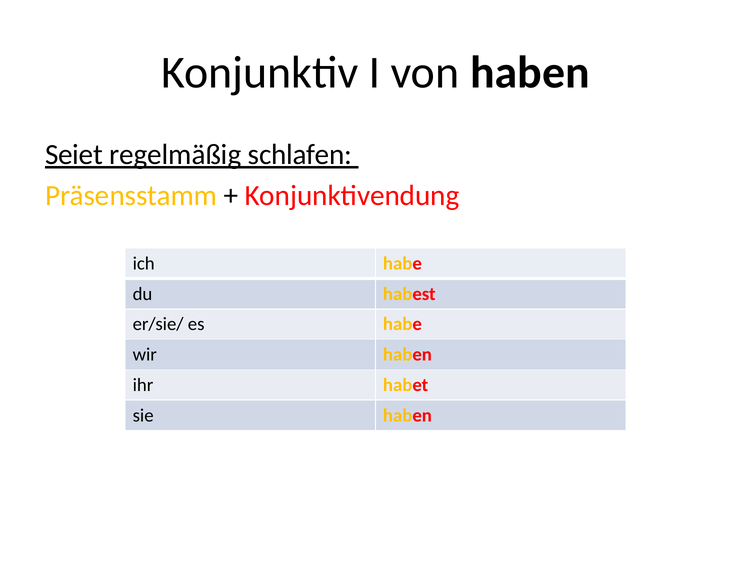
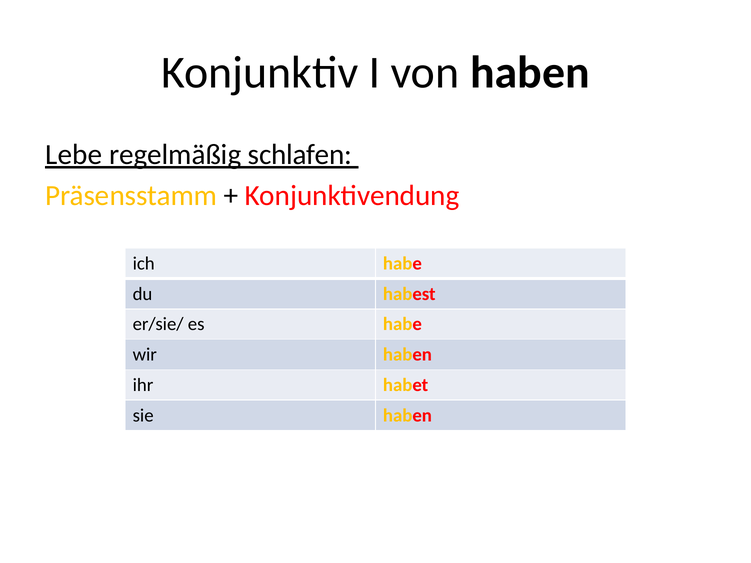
Seiet: Seiet -> Lebe (74, 155)
